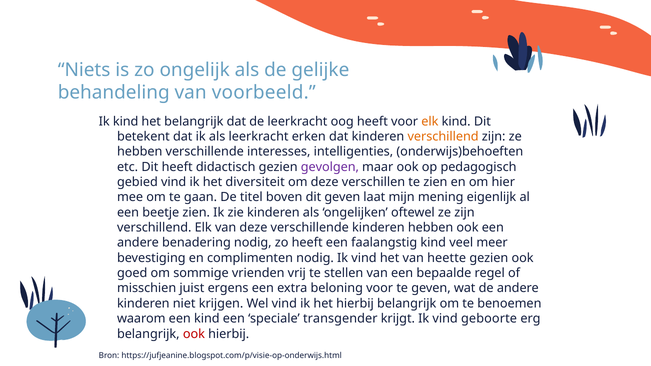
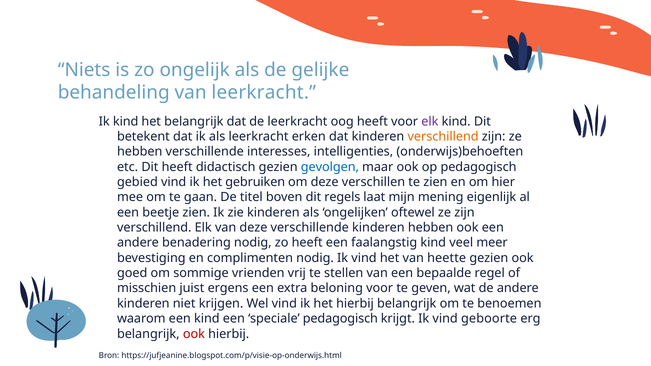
van voorbeeld: voorbeeld -> leerkracht (264, 93)
elk colour: orange -> purple (430, 121)
gevolgen colour: purple -> blue (330, 167)
diversiteit: diversiteit -> gebruiken (255, 182)
dit geven: geven -> regels (342, 197)
speciale transgender: transgender -> pedagogisch (340, 319)
